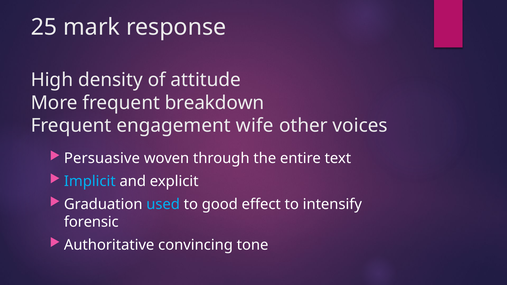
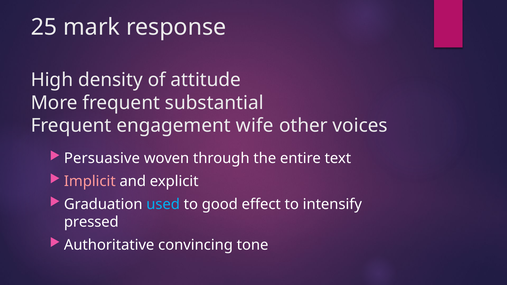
breakdown: breakdown -> substantial (214, 103)
Implicit colour: light blue -> pink (90, 181)
forensic: forensic -> pressed (91, 222)
